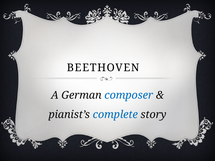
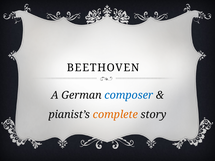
complete colour: blue -> orange (115, 115)
